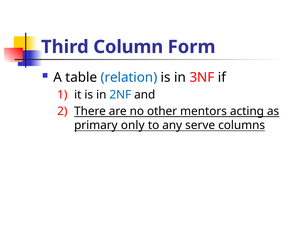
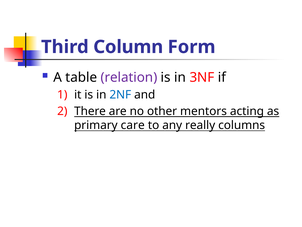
relation colour: blue -> purple (129, 77)
only: only -> care (133, 125)
serve: serve -> really (200, 125)
